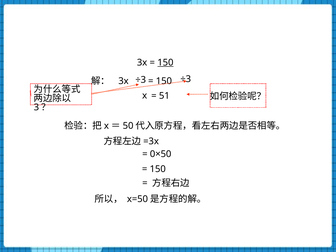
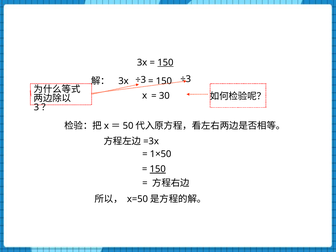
51: 51 -> 30 (164, 96)
0×50: 0×50 -> 1×50 (161, 154)
150 underline: none -> present (158, 169)
